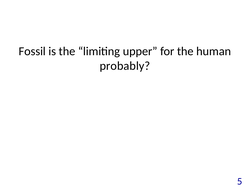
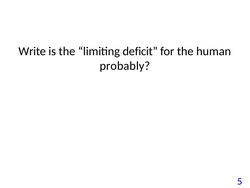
Fossil: Fossil -> Write (32, 51)
upper: upper -> deficit (140, 51)
